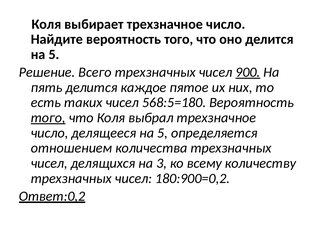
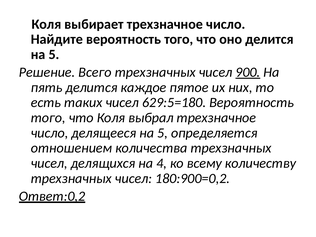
568:5=180: 568:5=180 -> 629:5=180 (174, 103)
того underline: present -> none (48, 118)
3: 3 -> 4 (162, 163)
